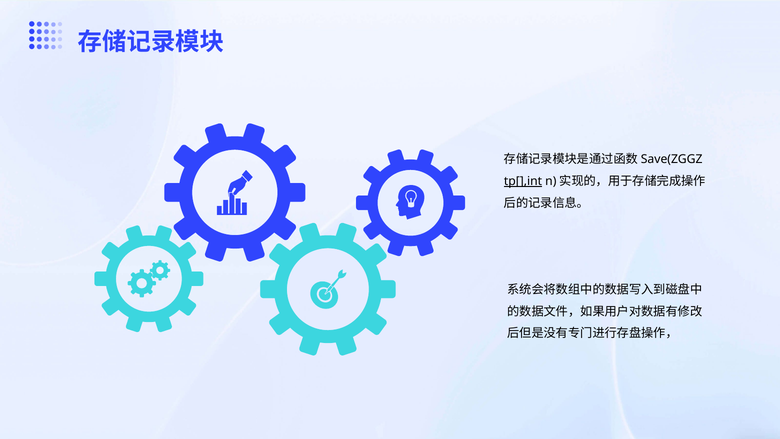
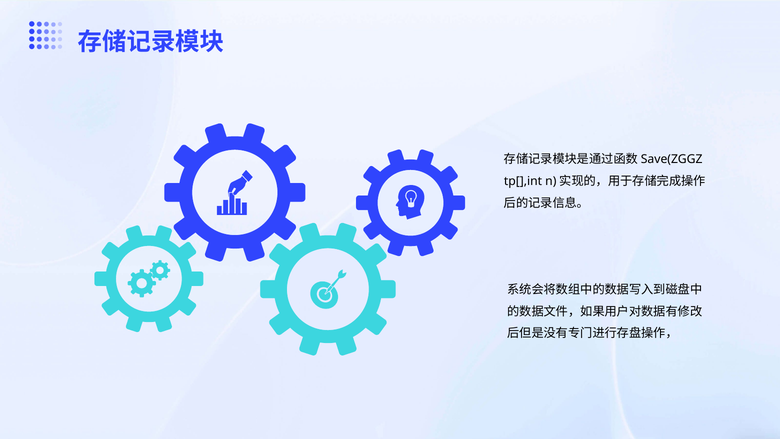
tp[],int underline: present -> none (523, 181)
